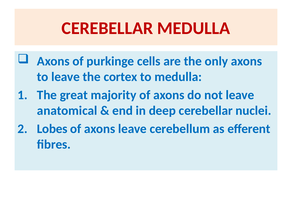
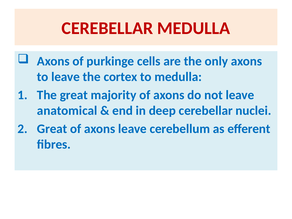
Lobes: Lobes -> Great (52, 129)
